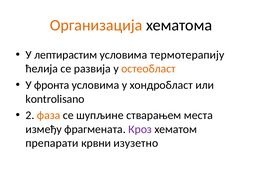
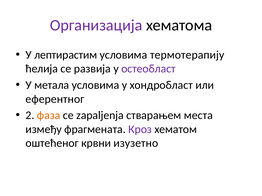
Организација colour: orange -> purple (96, 25)
остеобласт colour: orange -> purple (148, 69)
фронта: фронта -> метала (52, 85)
kontrolisano: kontrolisano -> еферентног (55, 99)
шупљине: шупљине -> zapaljenja (100, 116)
препарати: препарати -> оштећеног (52, 143)
